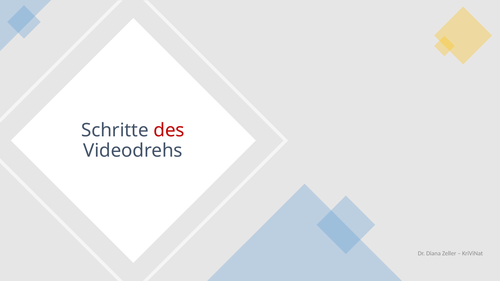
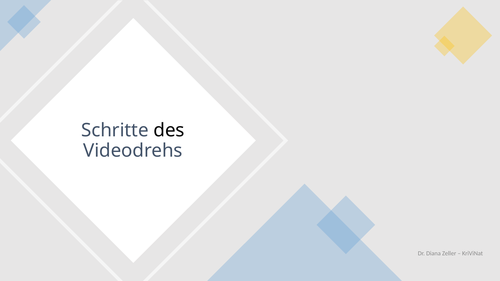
des colour: red -> black (169, 130)
